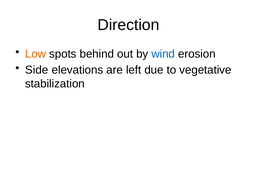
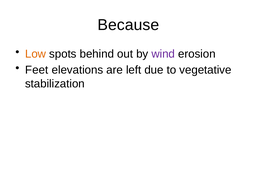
Direction: Direction -> Because (128, 25)
wind colour: blue -> purple (163, 54)
Side: Side -> Feet (37, 70)
